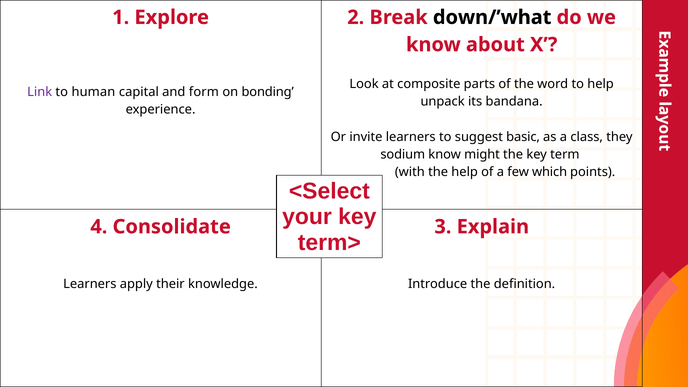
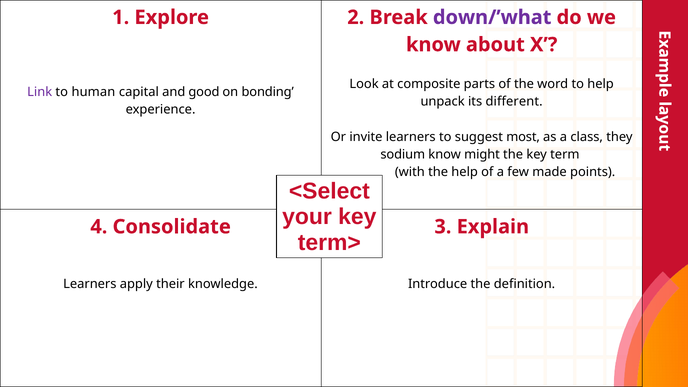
down/’what colour: black -> purple (492, 17)
form: form -> good (204, 92)
bandana: bandana -> different (514, 102)
basic: basic -> most (523, 137)
which: which -> made (550, 172)
